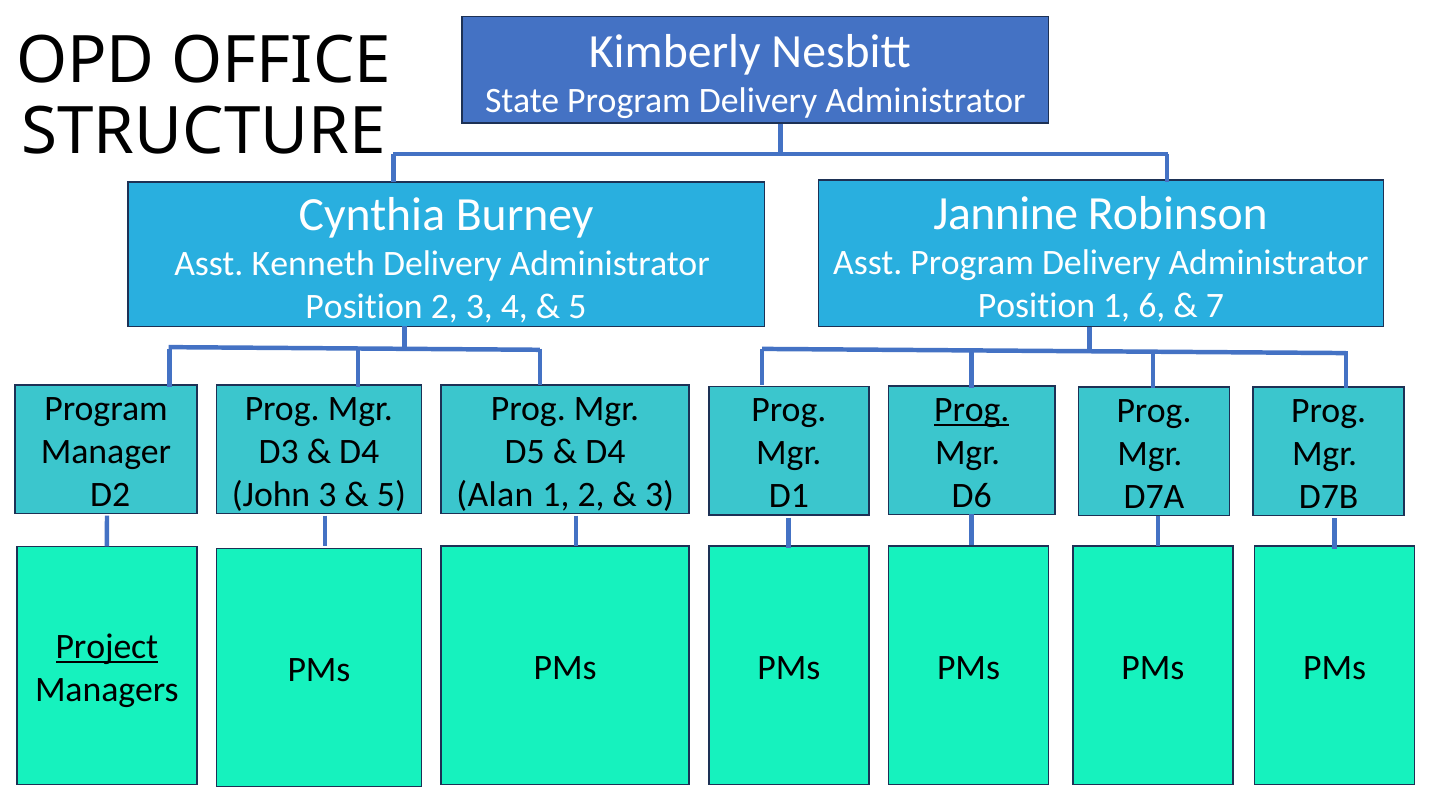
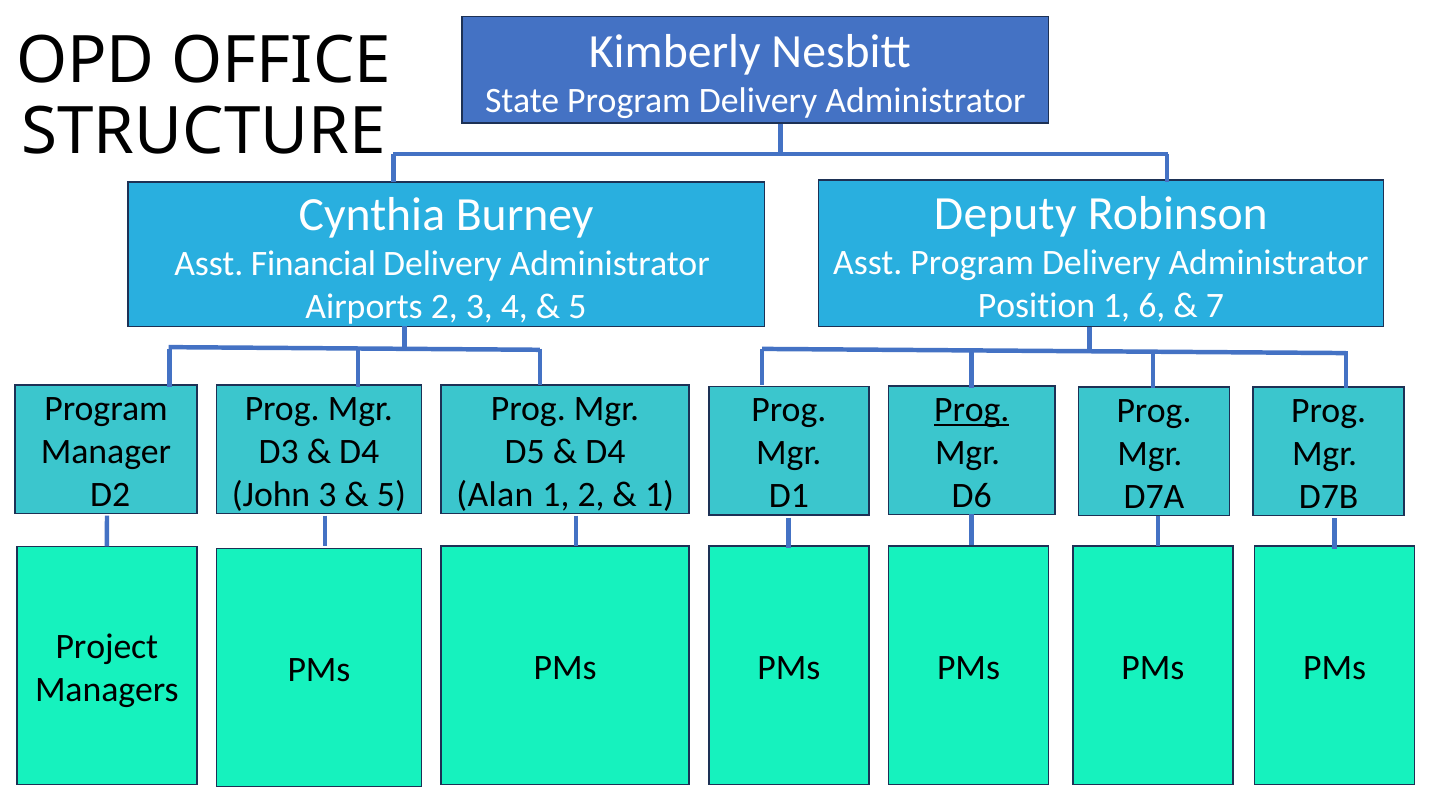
Jannine: Jannine -> Deputy (1005, 214)
Kenneth: Kenneth -> Financial (313, 264)
Position: Position -> Airports (364, 307)
3: 3 -> 1 (659, 495)
Project underline: present -> none (107, 647)
